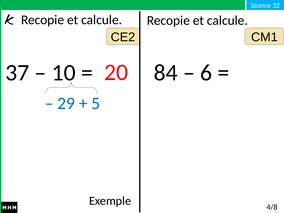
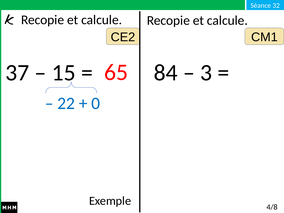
10: 10 -> 15 (64, 73)
20: 20 -> 65 (116, 72)
6: 6 -> 3 (206, 73)
29: 29 -> 22 (66, 103)
5: 5 -> 0 (96, 103)
